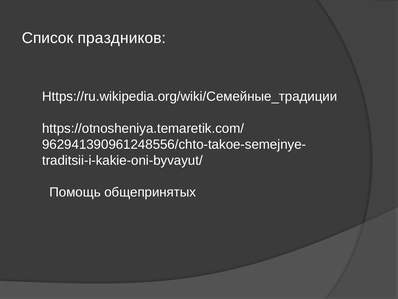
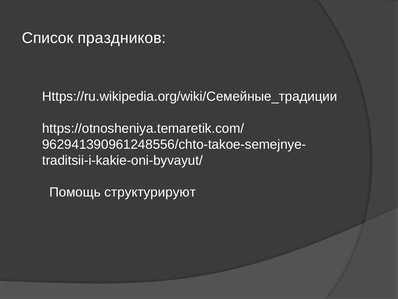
общепринятых: общепринятых -> структурируют (150, 192)
